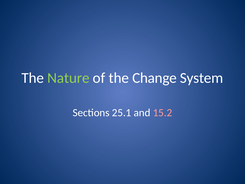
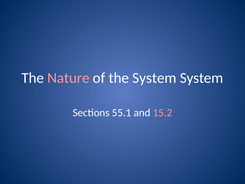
Nature colour: light green -> pink (68, 78)
the Change: Change -> System (154, 78)
25.1: 25.1 -> 55.1 (122, 113)
